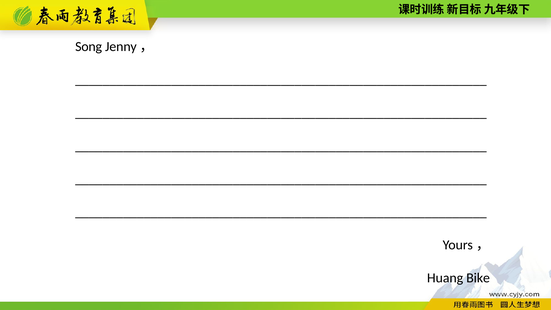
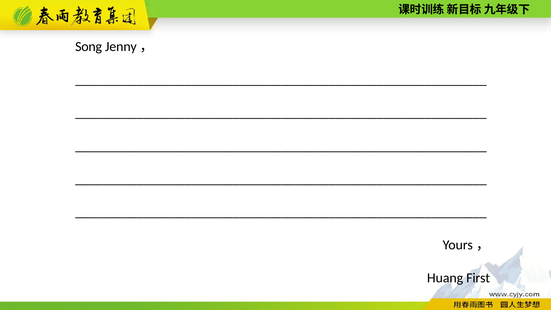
Bike: Bike -> First (478, 278)
